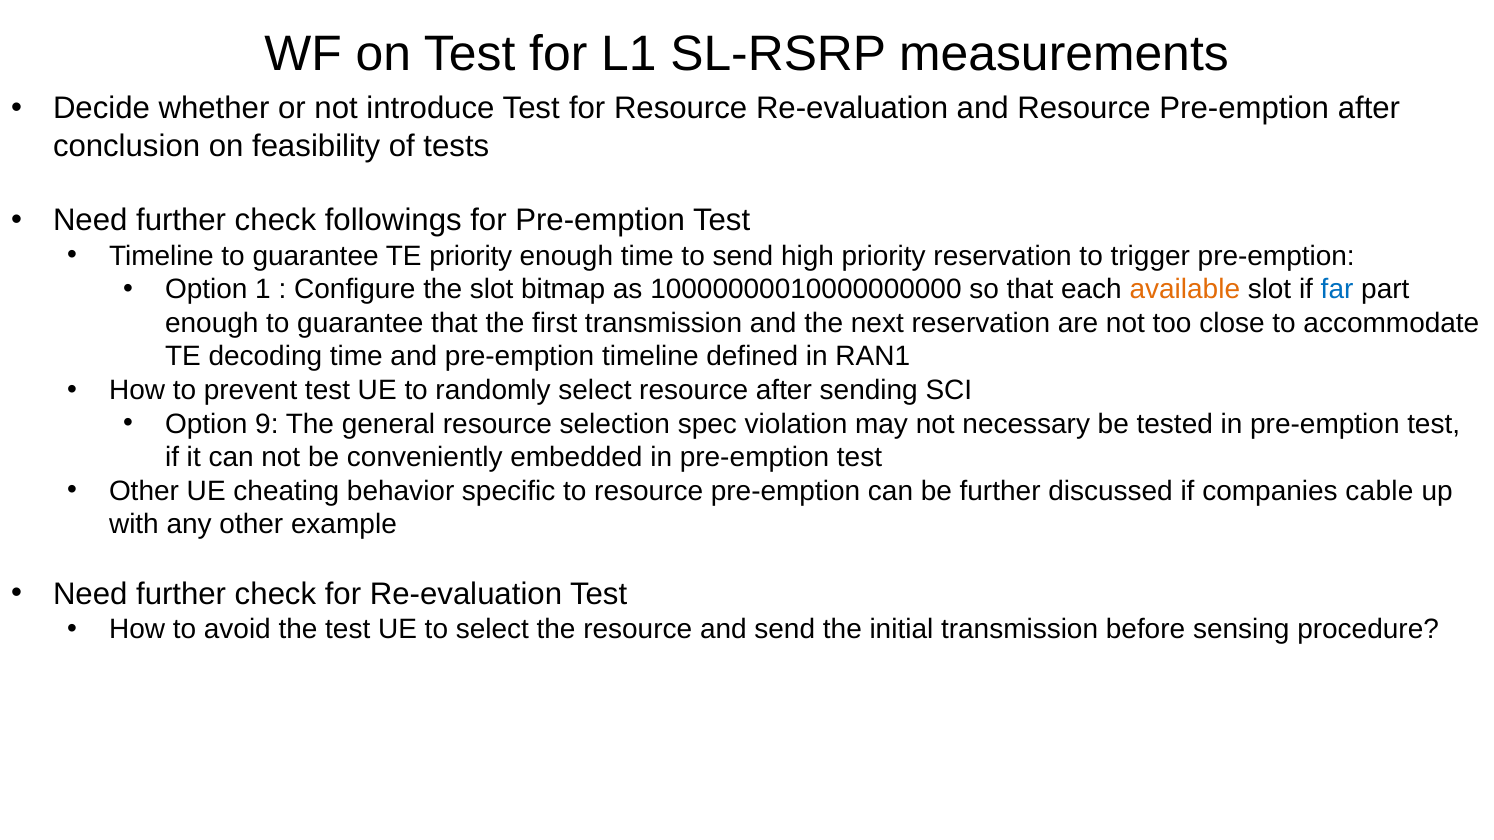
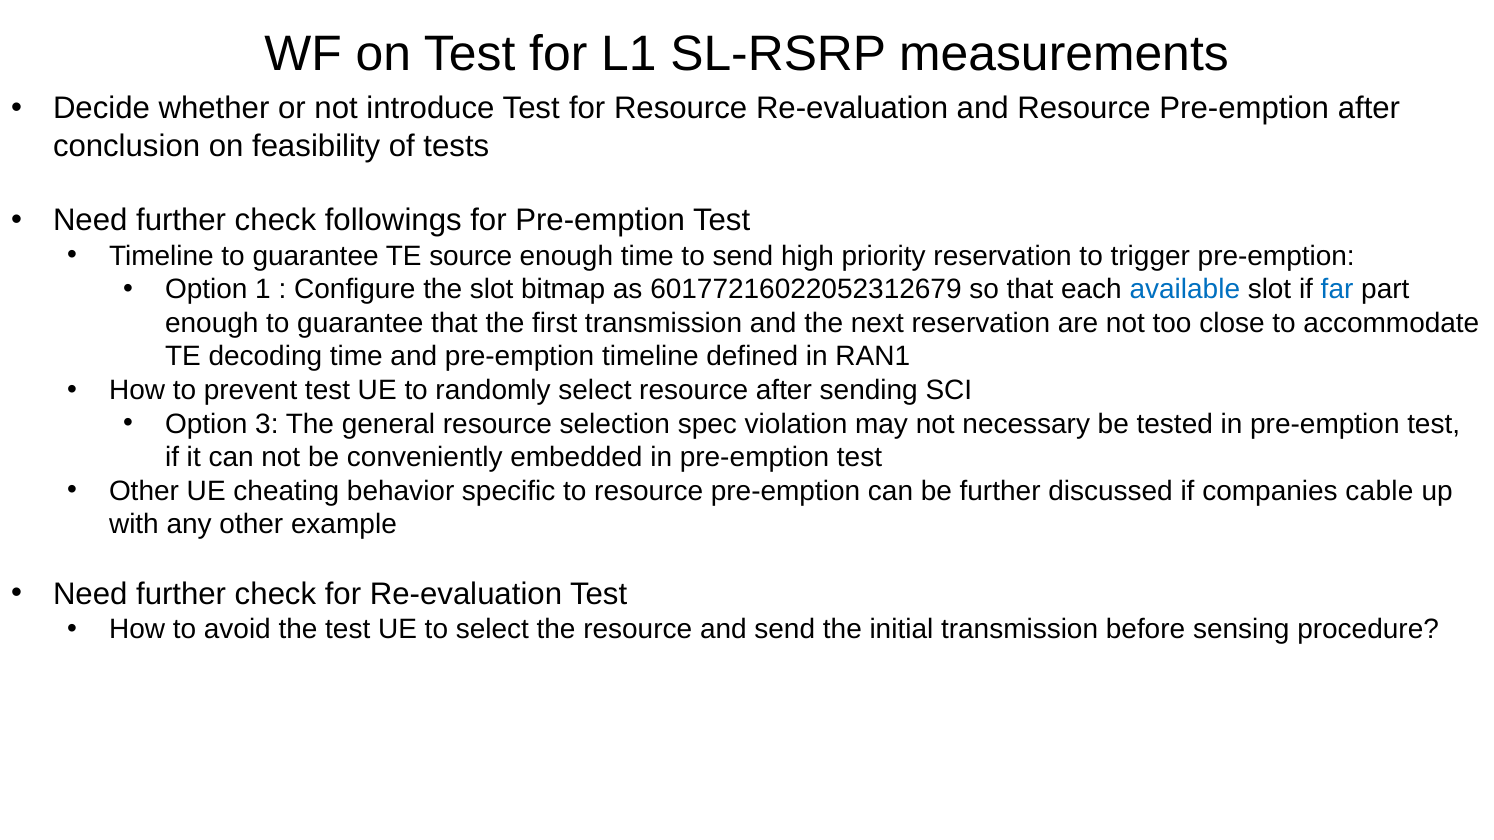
TE priority: priority -> source (471, 256)
10000000010000000000: 10000000010000000000 -> 60177216022052312679 (806, 290)
available colour: orange -> blue (1185, 290)
9: 9 -> 3 (267, 424)
